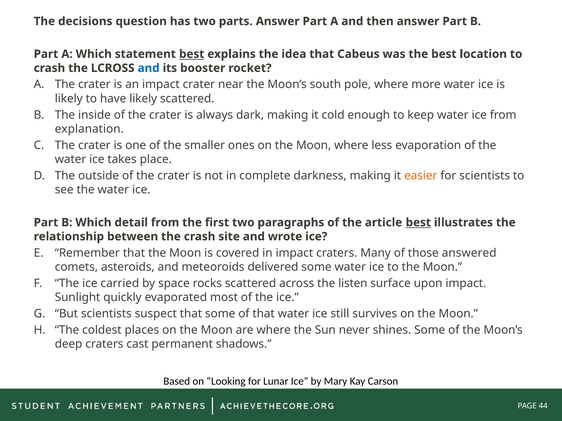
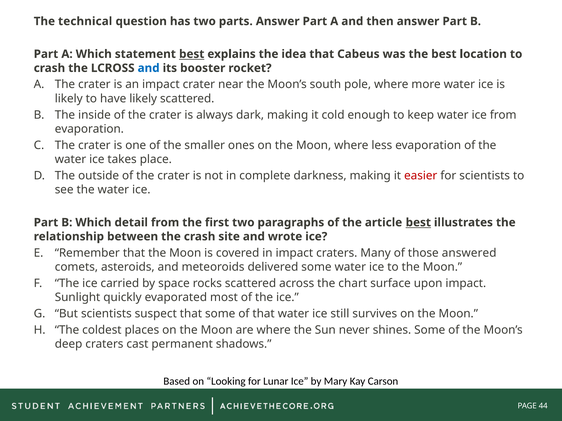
decisions: decisions -> technical (85, 21)
explanation: explanation -> evaporation (89, 129)
easier colour: orange -> red (421, 176)
listen: listen -> chart (353, 284)
